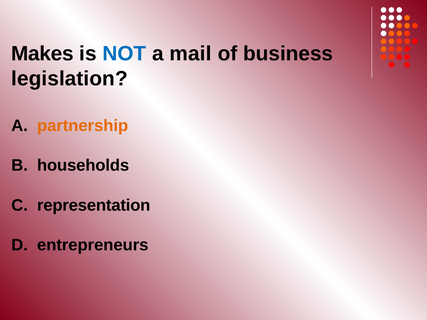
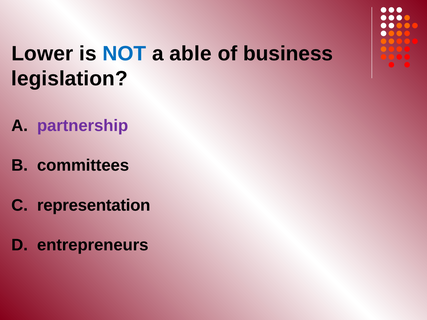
Makes: Makes -> Lower (42, 54)
mail: mail -> able (191, 54)
partnership colour: orange -> purple (83, 126)
households: households -> committees (83, 166)
